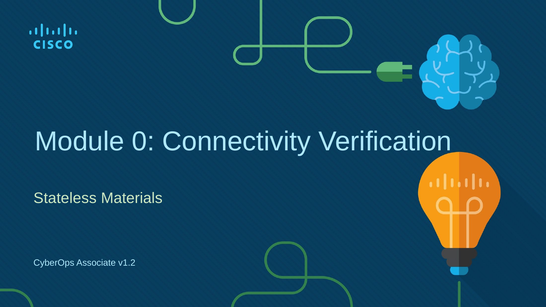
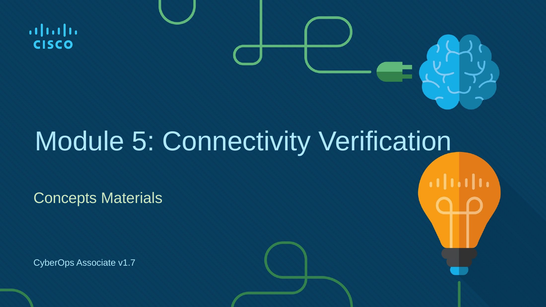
0: 0 -> 5 (143, 141)
Stateless: Stateless -> Concepts (65, 198)
v1.2: v1.2 -> v1.7 (127, 263)
